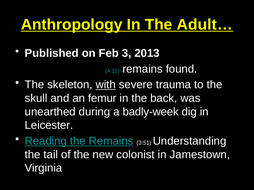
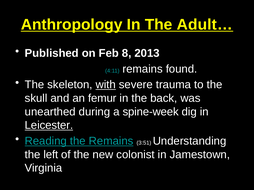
3: 3 -> 8 (127, 53)
badly-week: badly-week -> spine-week (151, 112)
Leicester underline: none -> present (49, 126)
tail: tail -> left (51, 155)
